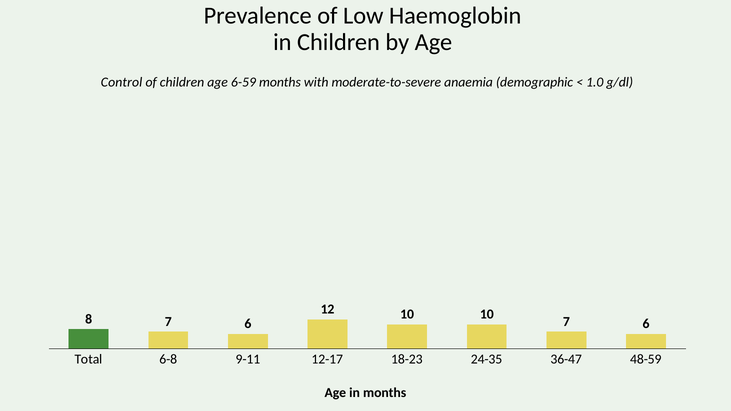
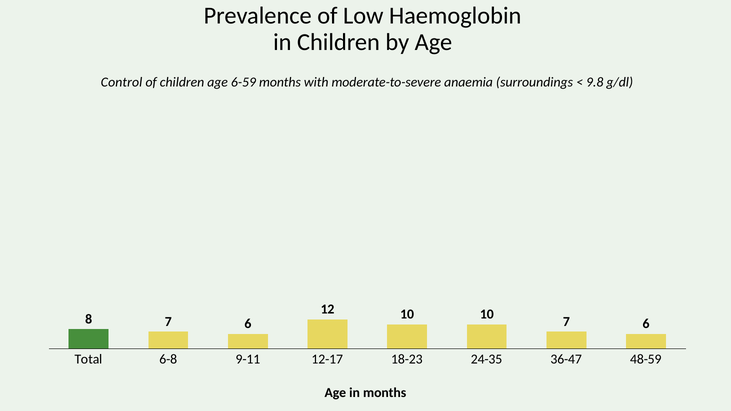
demographic: demographic -> surroundings (534, 82)
1.0: 1.0 -> 9.8 (595, 82)
